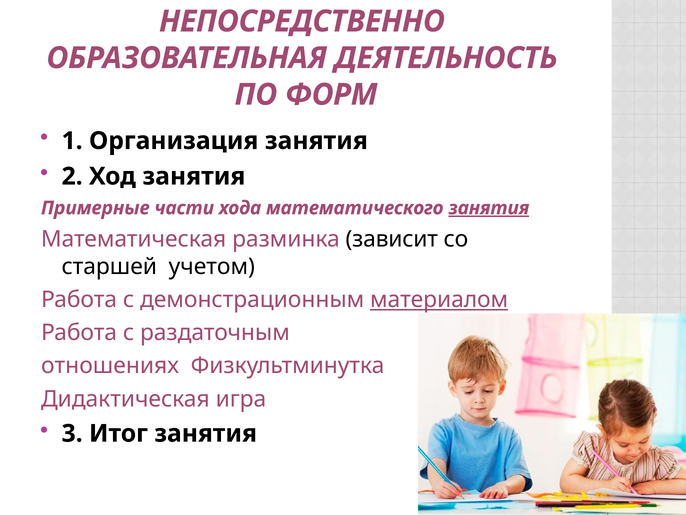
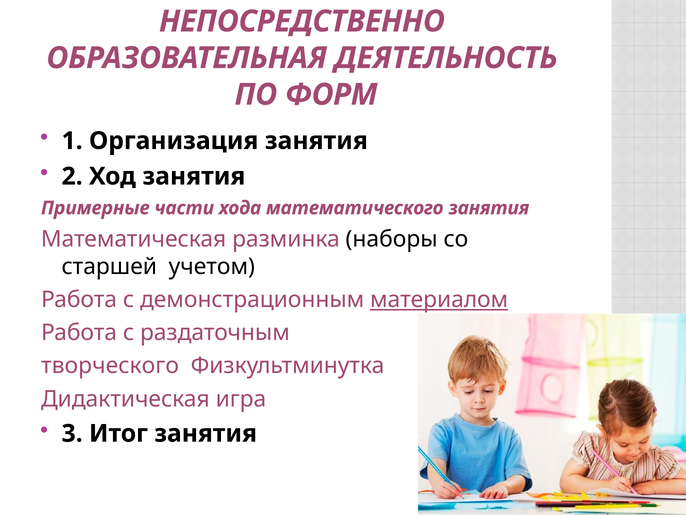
занятия underline: present -> none (489, 208)
зависит: зависит -> наборы (392, 239)
отношениях: отношениях -> творческого (110, 366)
